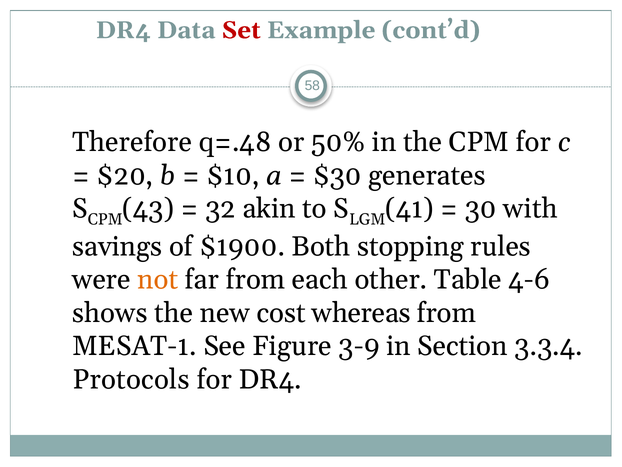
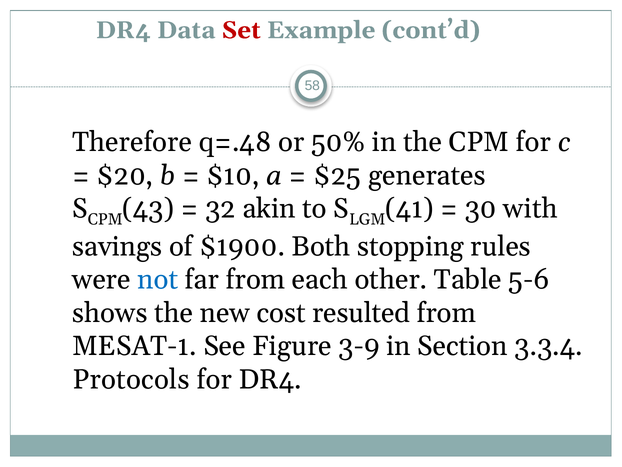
$30: $30 -> $25 (337, 175)
not colour: orange -> blue (158, 280)
4-6: 4-6 -> 5-6 (529, 280)
whereas: whereas -> resulted (361, 313)
